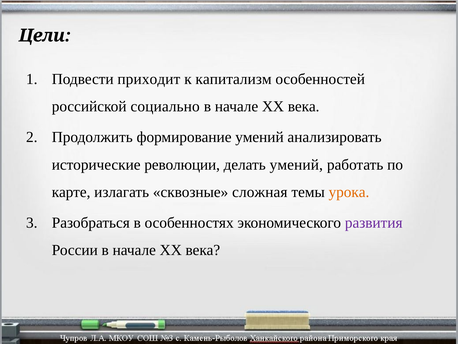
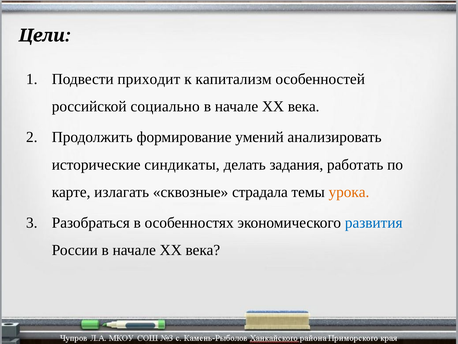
революции: революции -> синдикаты (182, 164)
делать умений: умений -> задания (296, 164)
сложная: сложная -> страдала (260, 192)
развития colour: purple -> blue (374, 222)
